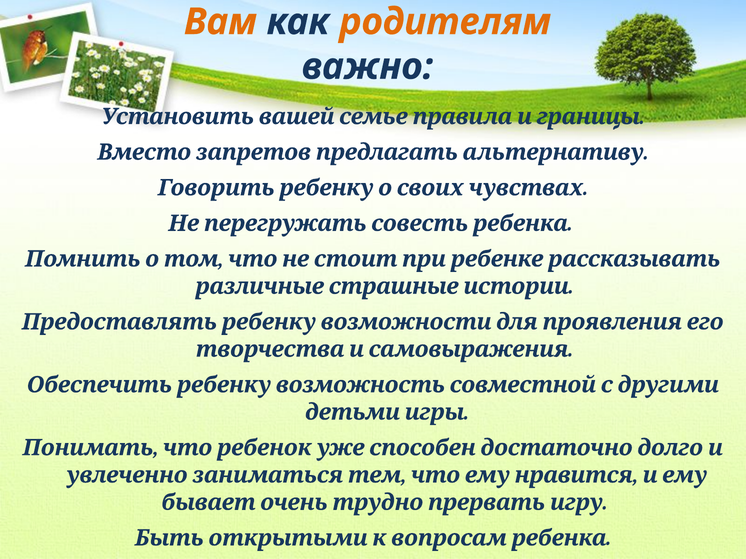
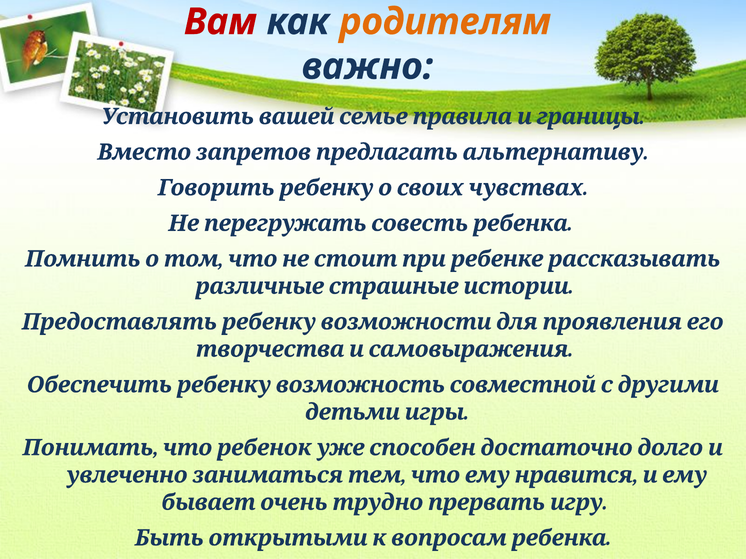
Вам colour: orange -> red (220, 22)
